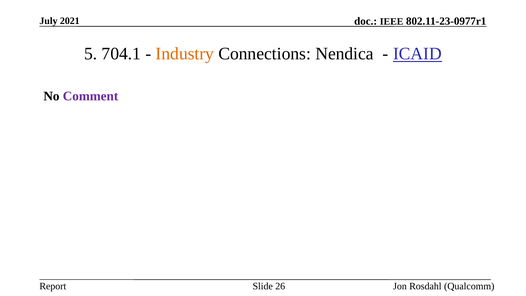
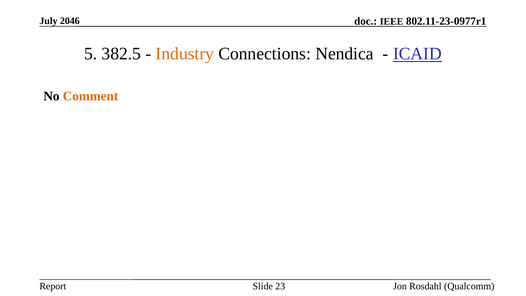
2021: 2021 -> 2046 (70, 21)
704.1: 704.1 -> 382.5 (121, 54)
Comment colour: purple -> orange (91, 96)
26: 26 -> 23 (280, 286)
